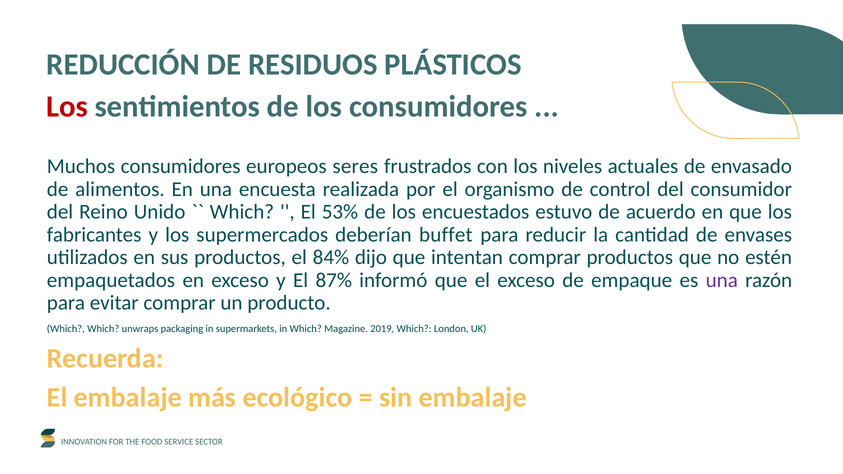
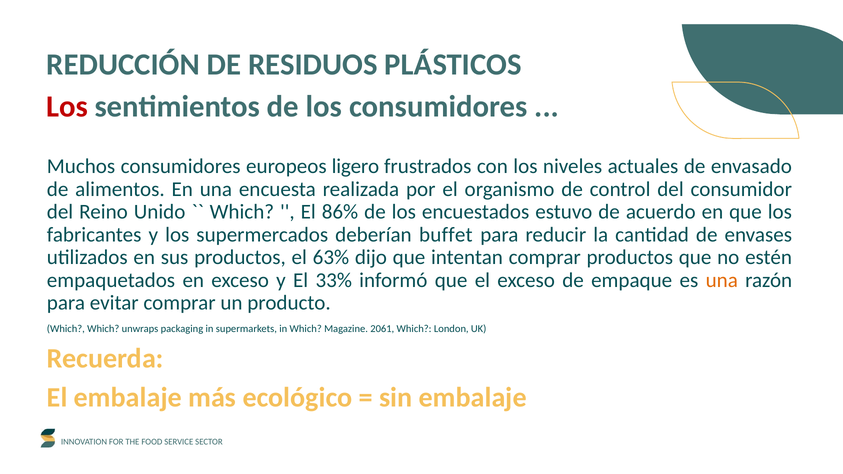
seres: seres -> ligero (355, 166)
53%: 53% -> 86% (340, 212)
84%: 84% -> 63% (331, 257)
87%: 87% -> 33% (334, 280)
una colour: purple -> orange (722, 280)
2019: 2019 -> 2061 (382, 329)
